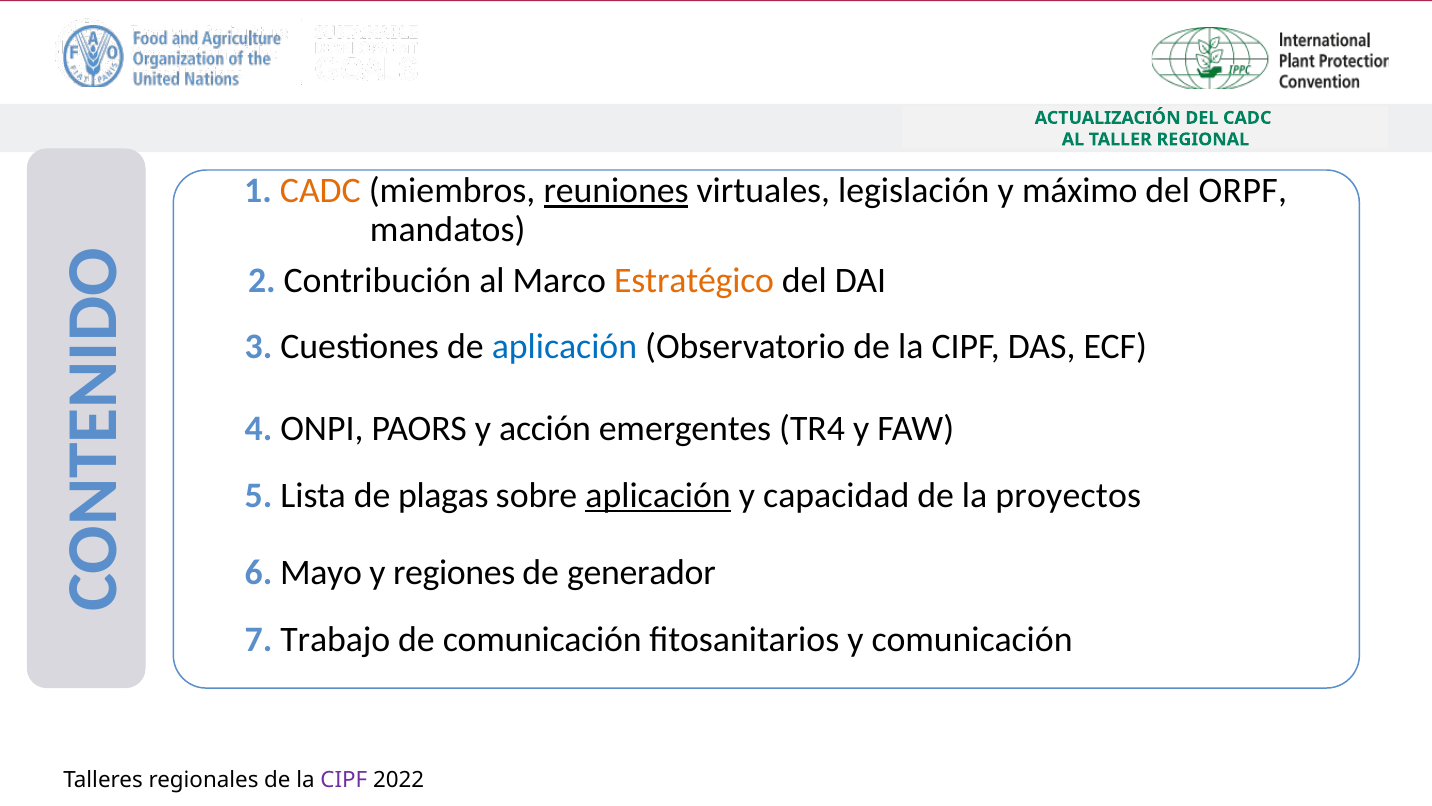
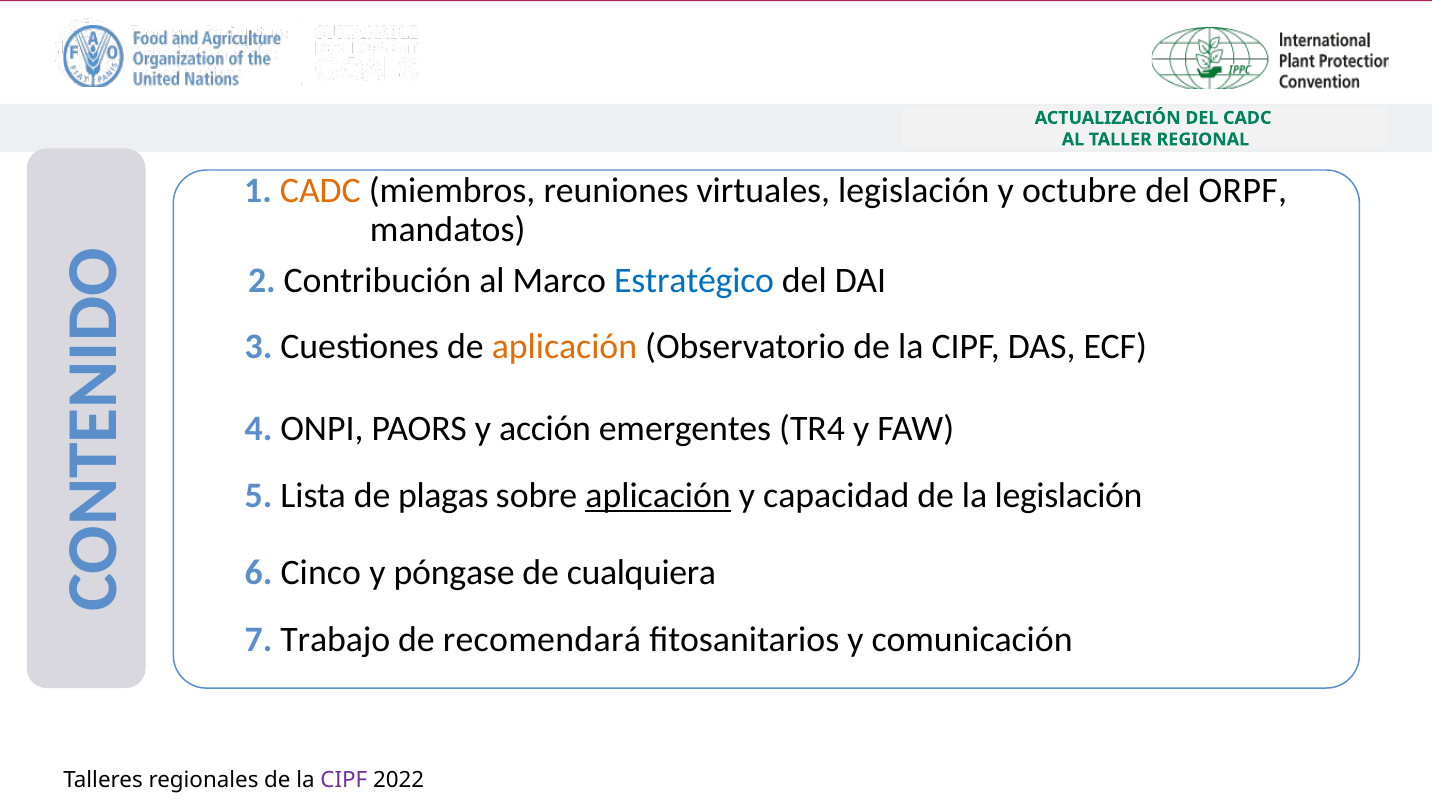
reuniones underline: present -> none (616, 191)
máximo: máximo -> octubre (1080, 191)
Estratégico colour: orange -> blue (694, 280)
aplicación colour: blue -> orange (564, 346)
la proyectos: proyectos -> legislación (1069, 496)
Mayo: Mayo -> Cinco (321, 573)
regiones: regiones -> póngase (454, 573)
generador: generador -> cualquiera (641, 573)
de comunicación: comunicación -> recomendará (542, 639)
